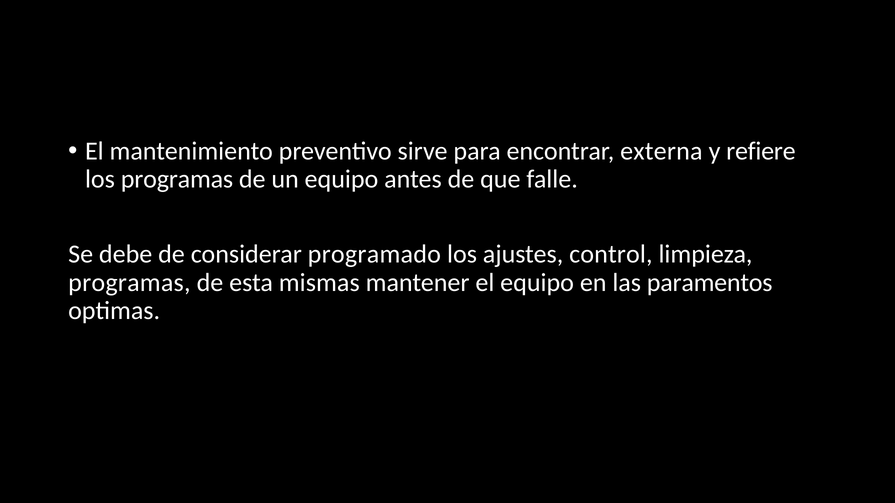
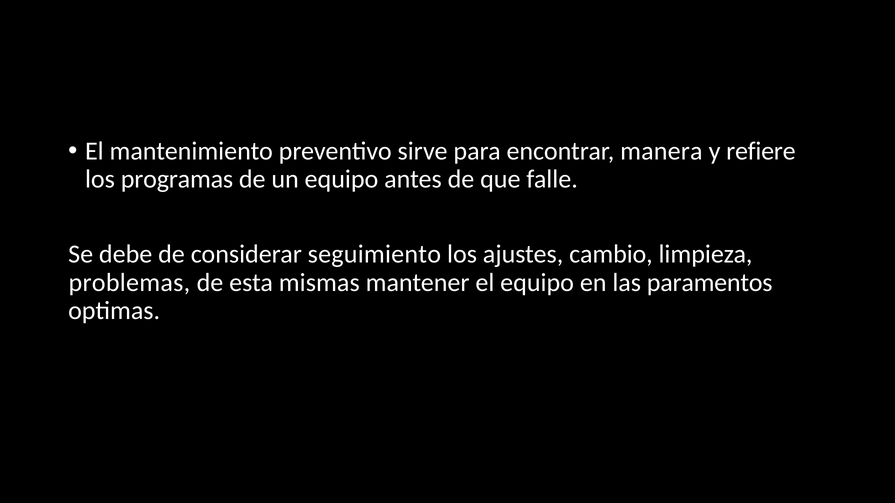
externa: externa -> manera (661, 151)
programado: programado -> seguimiento (374, 255)
control: control -> cambio (611, 255)
programas: programas -> problemas (129, 283)
